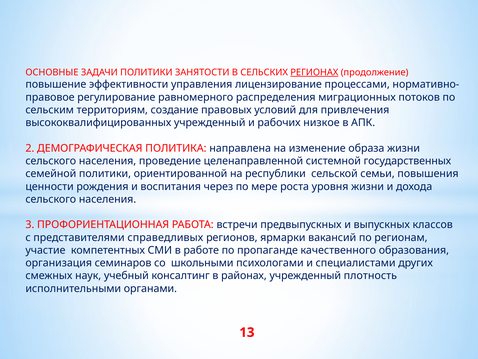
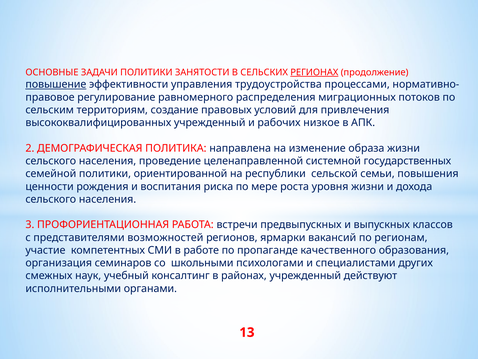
повышение underline: none -> present (56, 84)
лицензирование: лицензирование -> трудоустройства (278, 84)
через: через -> риска (218, 186)
справедливых: справедливых -> возможностей (165, 237)
плотность: плотность -> действуют (370, 275)
